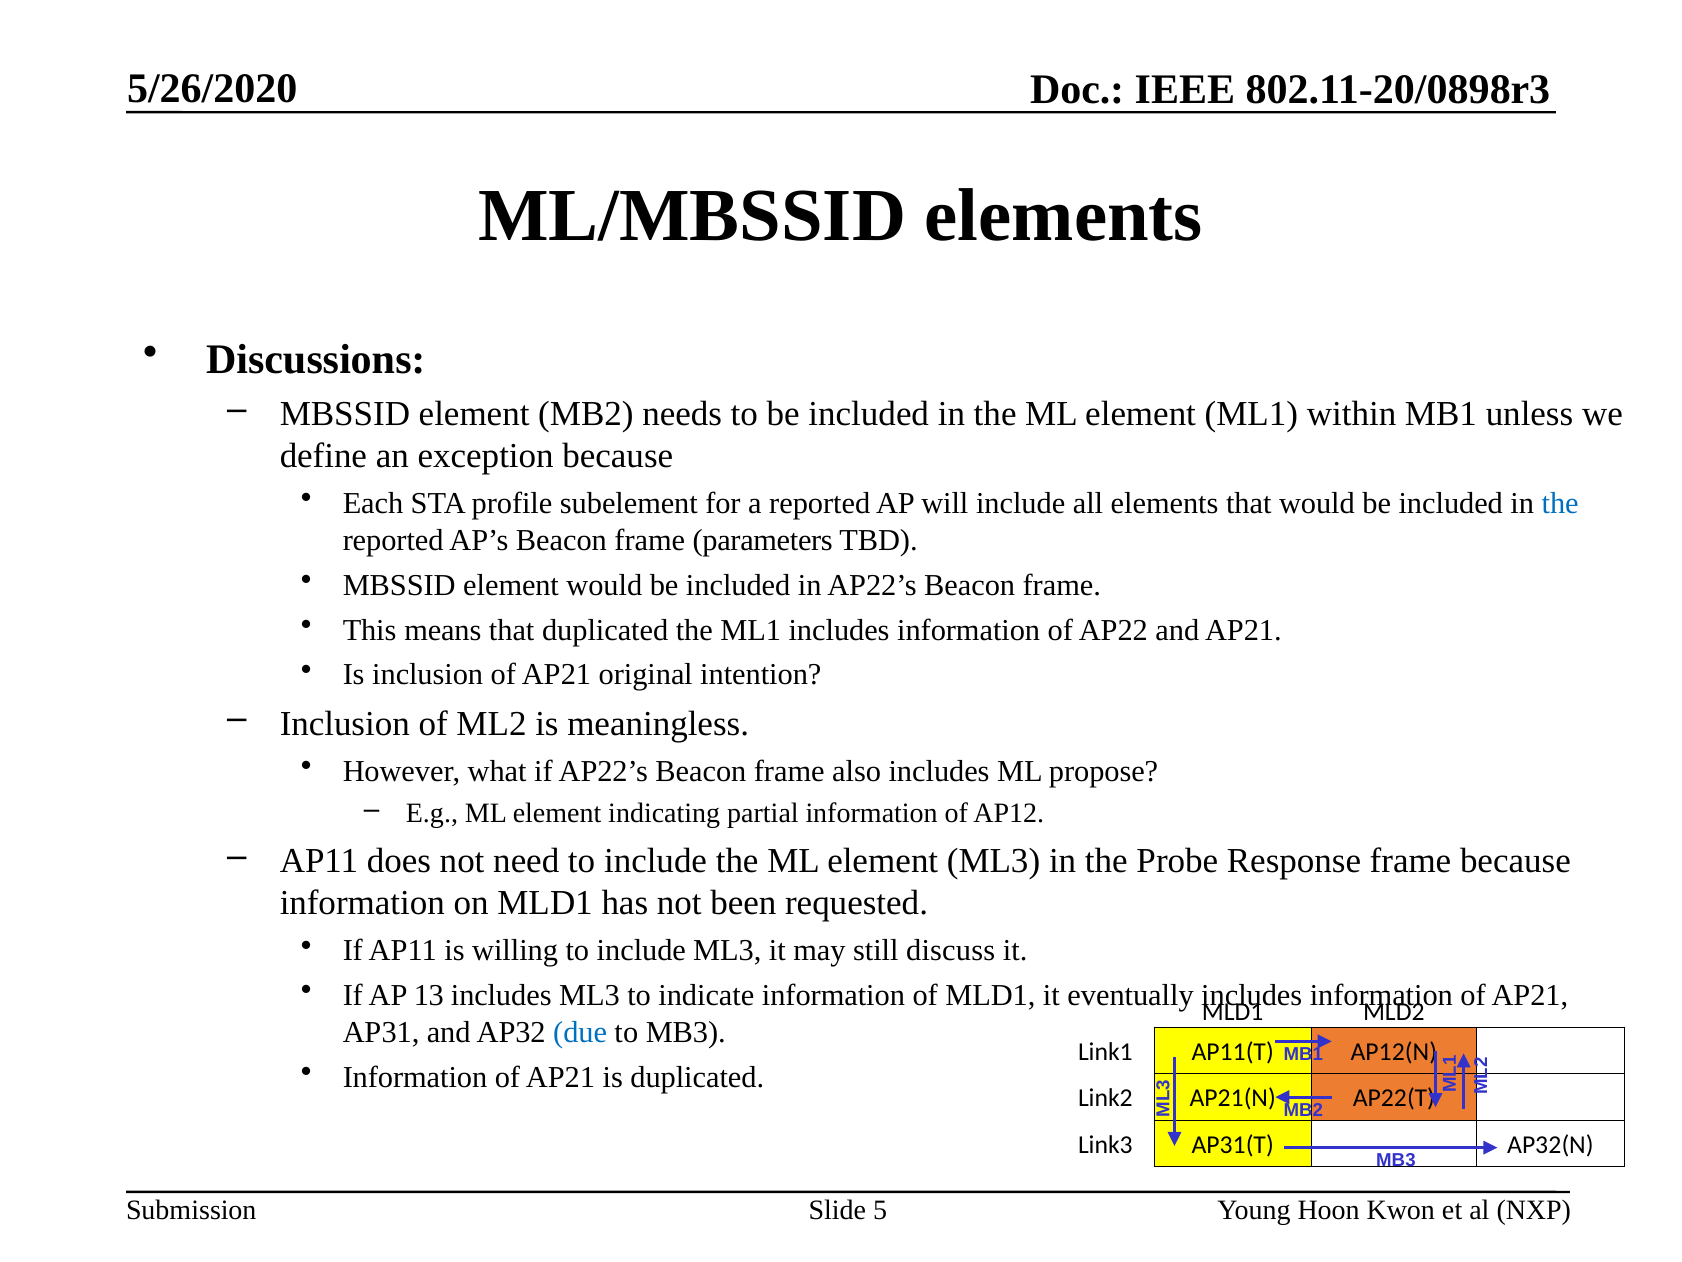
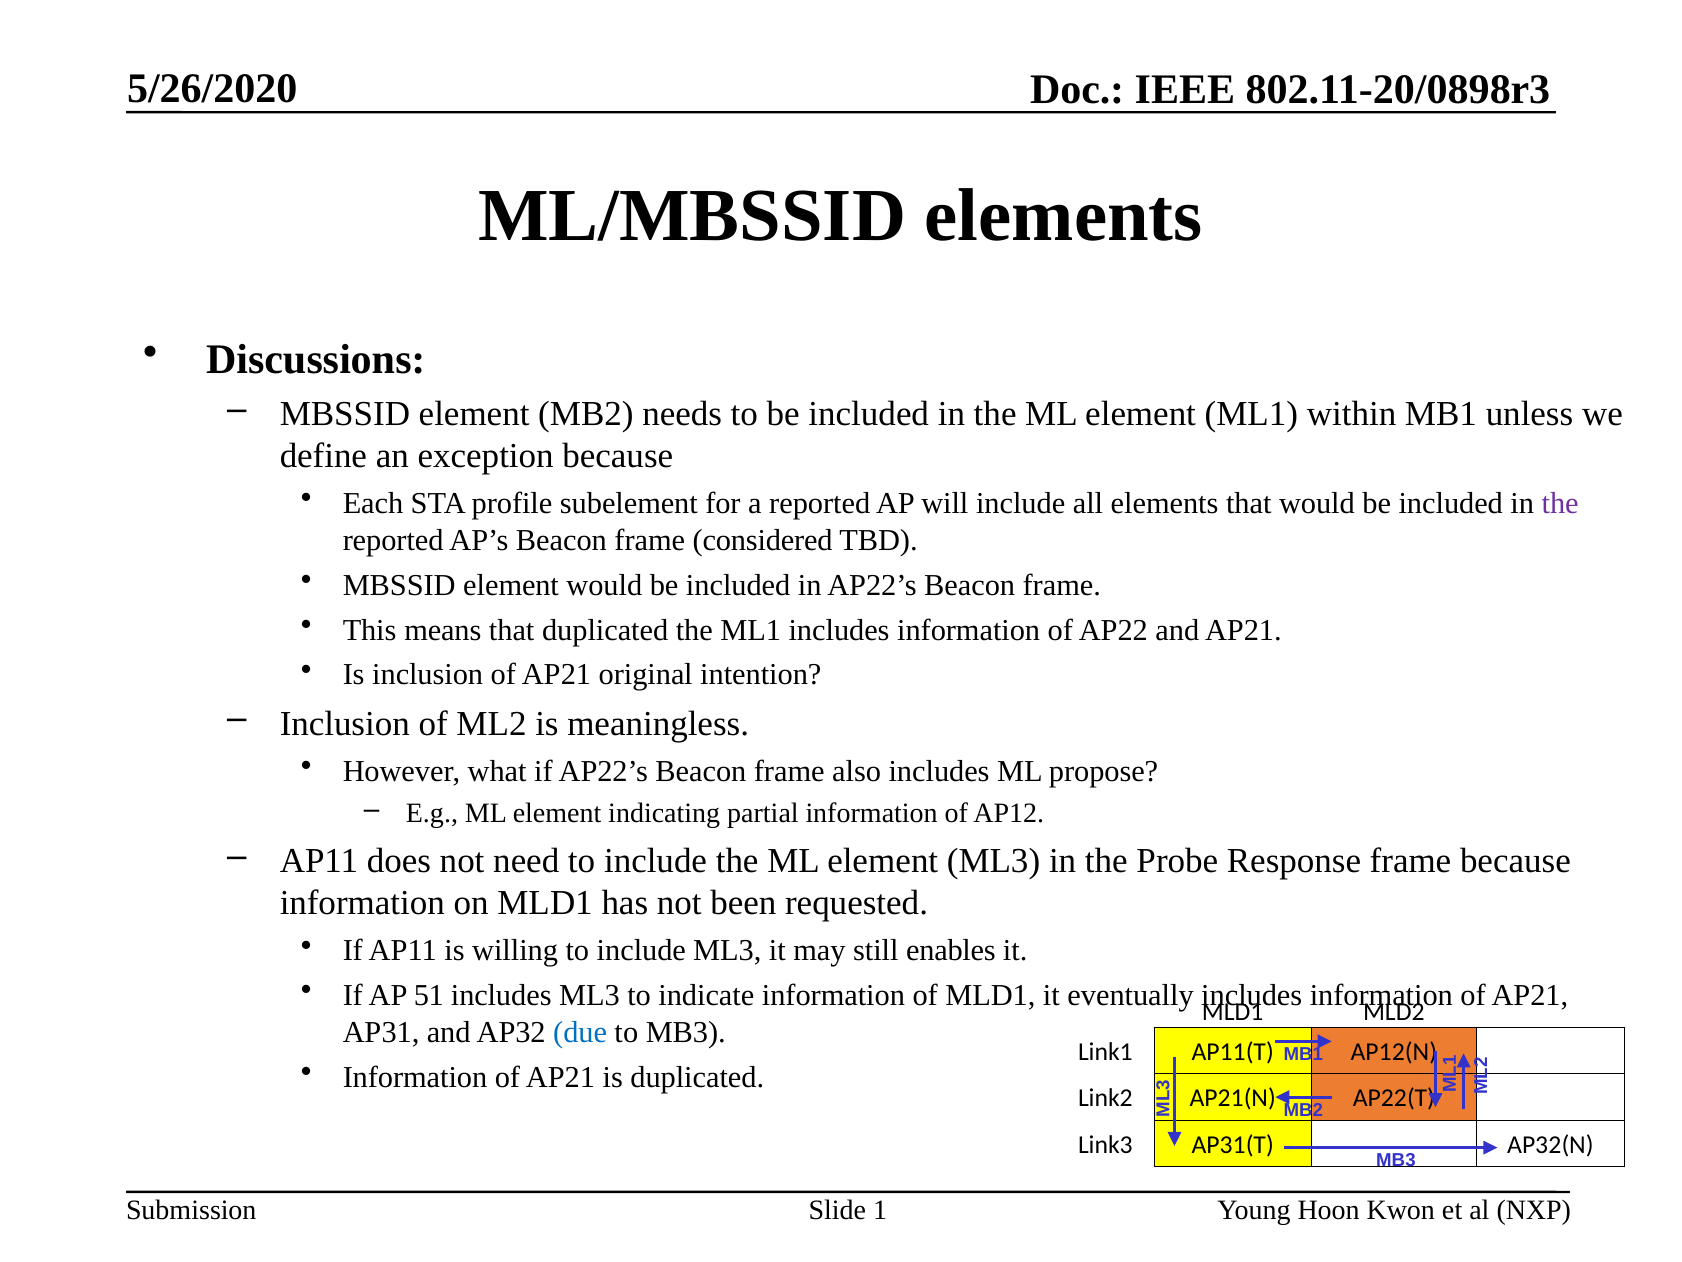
the colour: blue -> purple (1560, 504)
parameters: parameters -> considered (763, 540)
discuss: discuss -> enables (951, 950)
13: 13 -> 51 (429, 995)
Slide 5: 5 -> 1 (880, 1210)
